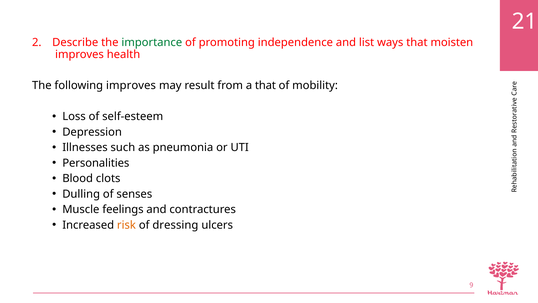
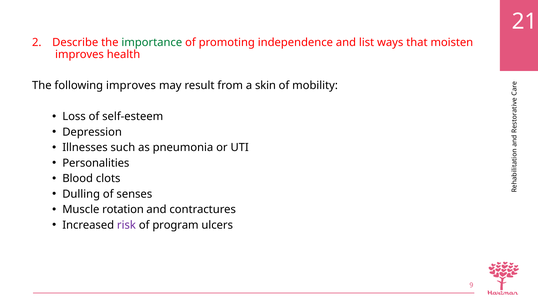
a that: that -> skin (265, 85)
feelings: feelings -> rotation (123, 209)
risk colour: orange -> purple (126, 225)
dressing: dressing -> program (175, 225)
